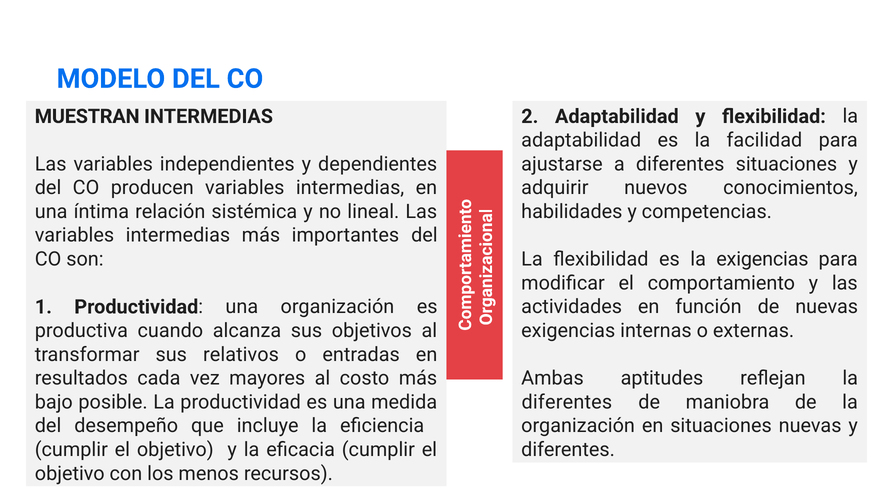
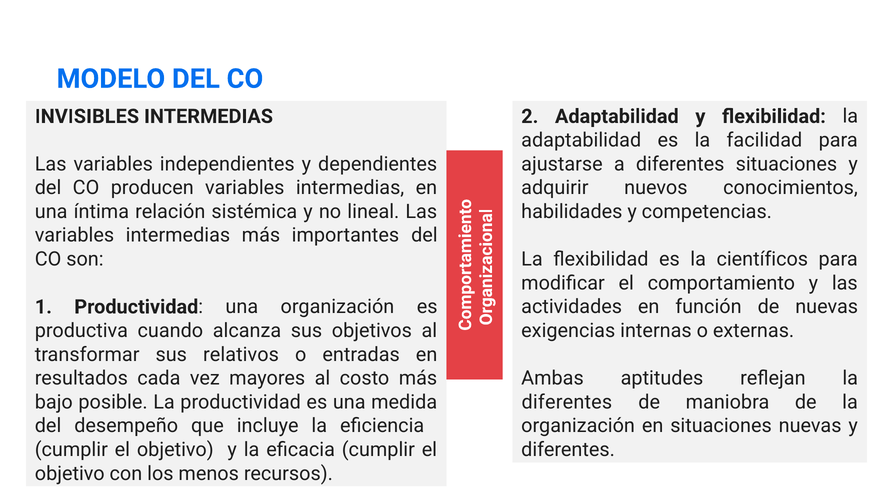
MUESTRAN: MUESTRAN -> INVISIBLES (87, 116)
la exigencias: exigencias -> científicos (762, 259)
